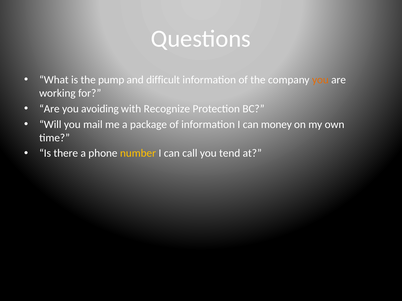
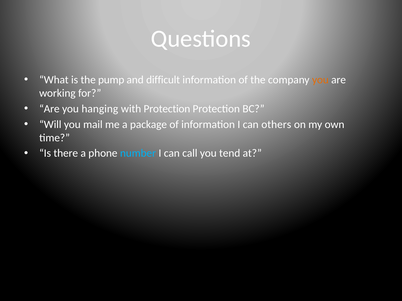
avoiding: avoiding -> hanging (100, 109)
with Recognize: Recognize -> Protection (167, 109)
money: money -> others (276, 125)
number colour: yellow -> light blue (138, 154)
